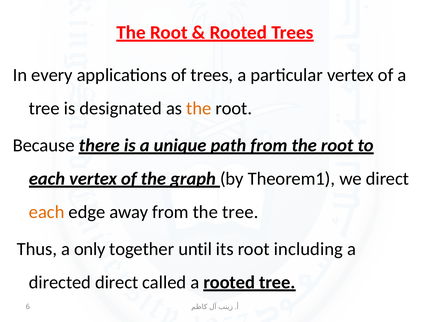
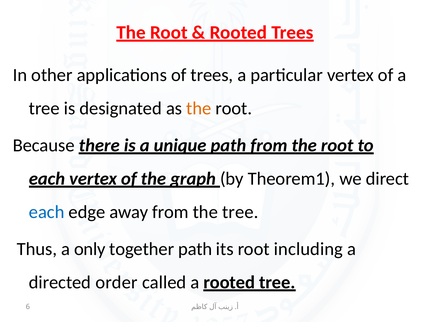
every: every -> other (52, 75)
each colour: orange -> blue (47, 212)
together until: until -> path (195, 249)
directed direct: direct -> order (117, 283)
